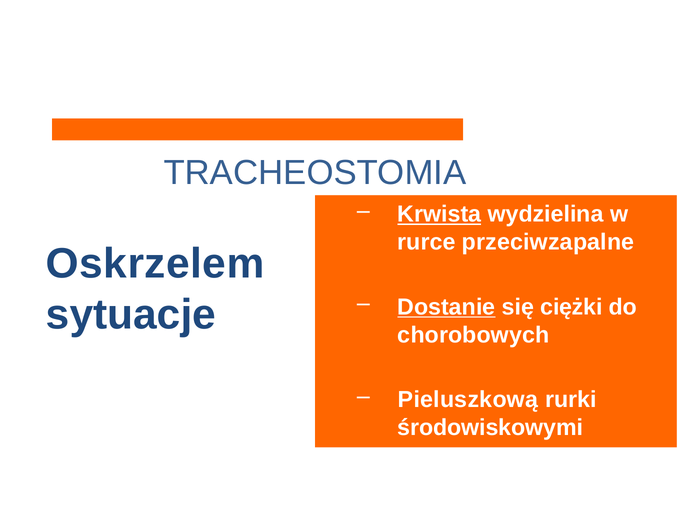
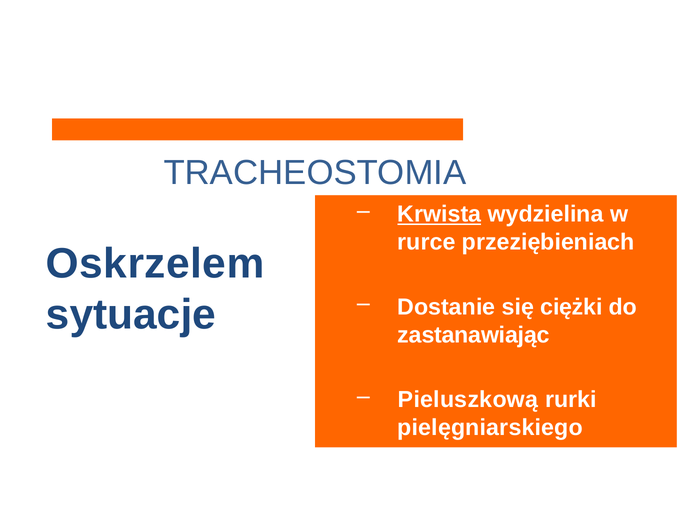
przeciwzapalne: przeciwzapalne -> przeziębieniach (548, 242)
Dostanie underline: present -> none (446, 307)
chorobowych: chorobowych -> zastanawiając (474, 335)
środowiskowymi: środowiskowymi -> pielęgniarskiego (490, 428)
